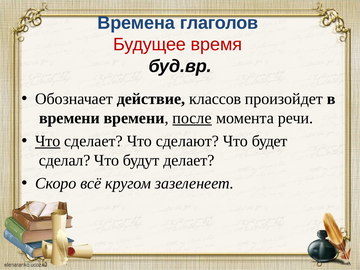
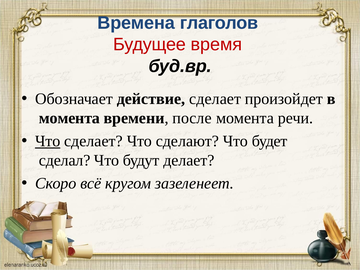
действие классов: классов -> сделает (215, 99)
времени: времени -> момента (69, 118)
после underline: present -> none (192, 118)
